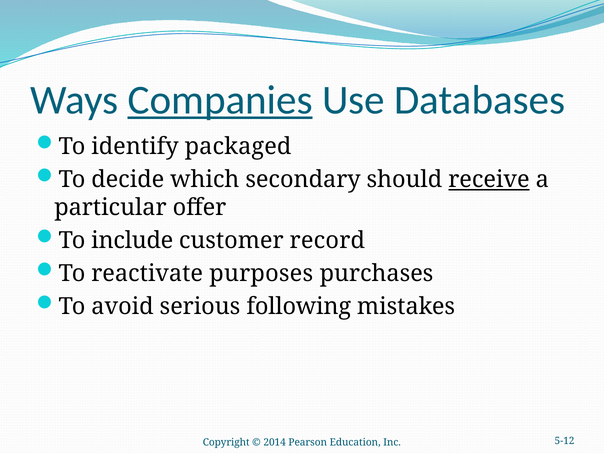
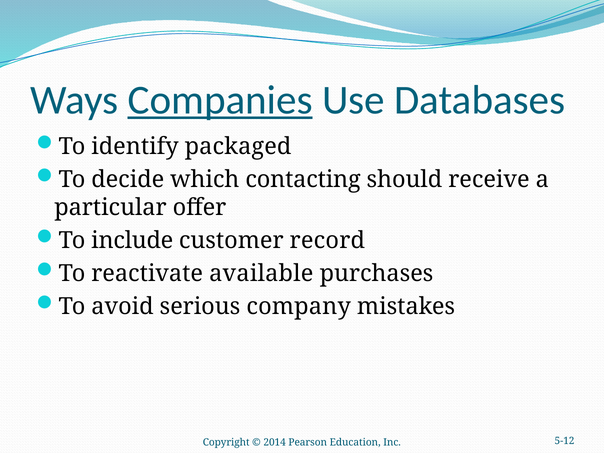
secondary: secondary -> contacting (303, 179)
receive underline: present -> none (489, 179)
purposes: purposes -> available (261, 274)
following: following -> company (299, 306)
